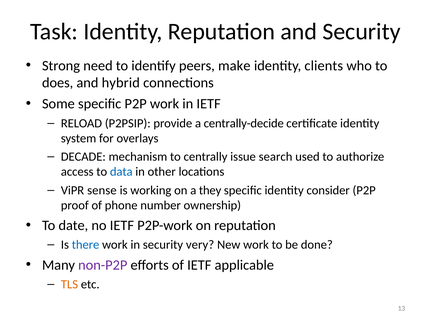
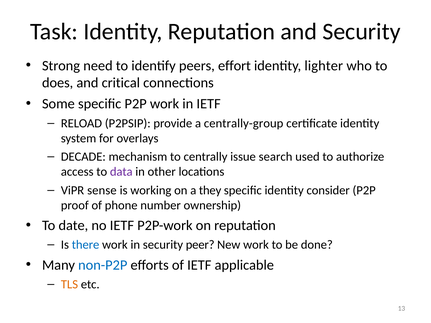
make: make -> effort (234, 66)
clients: clients -> lighter (324, 66)
hybrid: hybrid -> critical (121, 83)
centrally-decide: centrally-decide -> centrally-group (244, 123)
data colour: blue -> purple (121, 172)
very: very -> peer (200, 245)
non-P2P colour: purple -> blue (103, 265)
